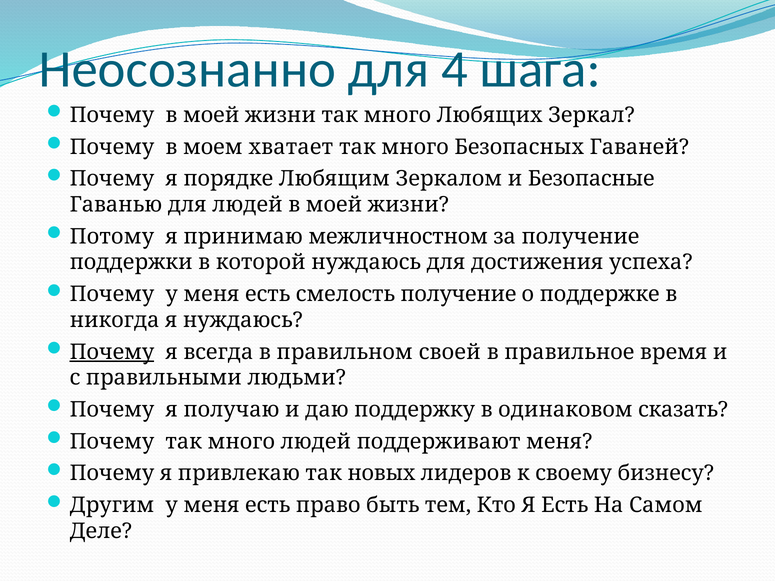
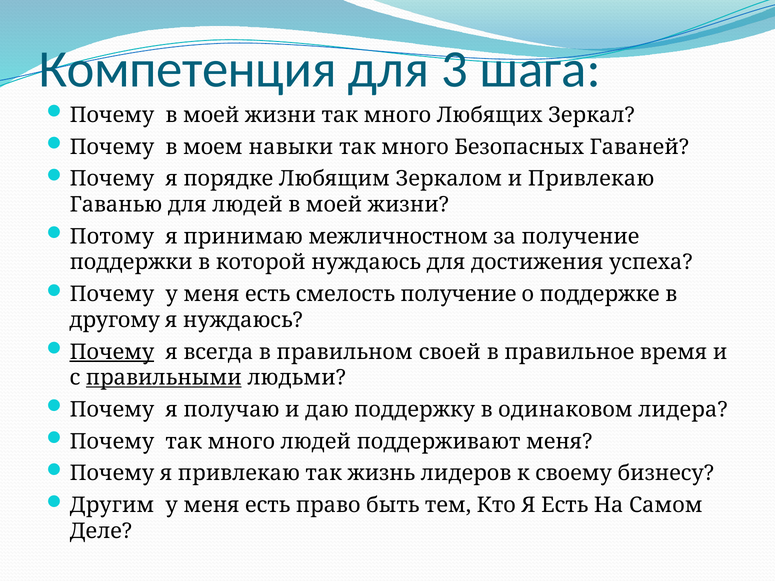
Неосознанно: Неосознанно -> Компетенция (188, 69)
4: 4 -> 3 (454, 69)
хватает: хватает -> навыки (291, 147)
и Безопасные: Безопасные -> Привлекаю (591, 179)
никогда: никогда -> другому (115, 320)
правильными underline: none -> present (164, 378)
сказать: сказать -> лидера (683, 410)
новых: новых -> жизнь (381, 474)
